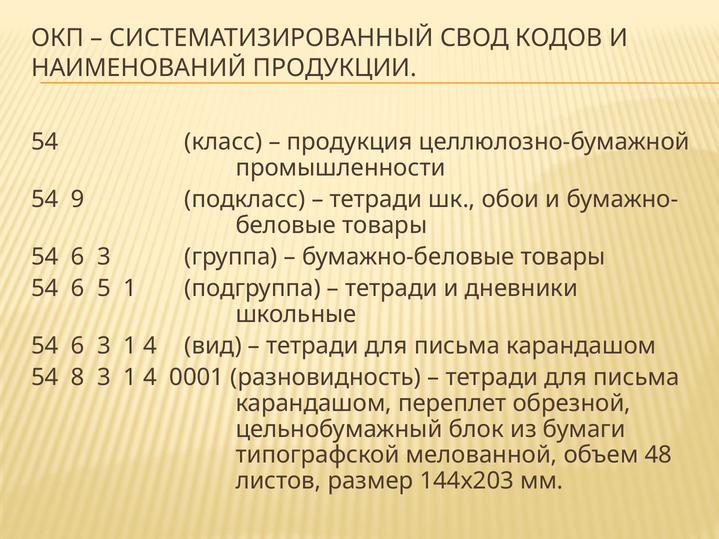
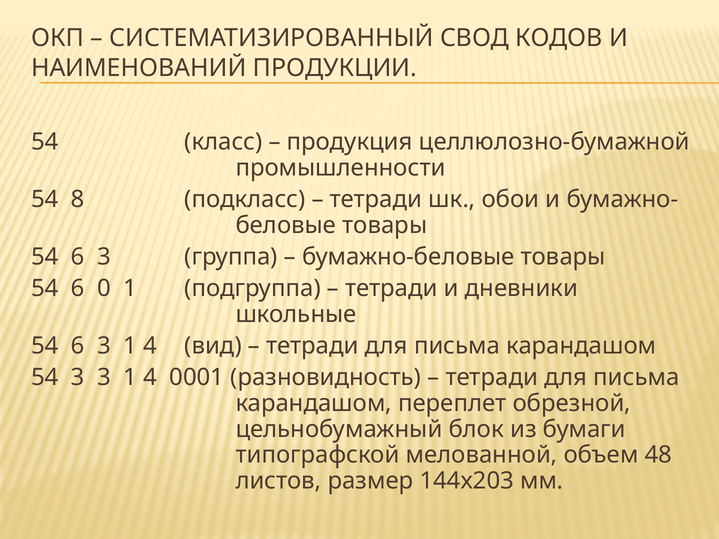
9: 9 -> 8 (78, 199)
5: 5 -> 0 (104, 288)
54 8: 8 -> 3 (78, 378)
